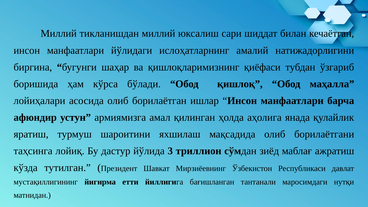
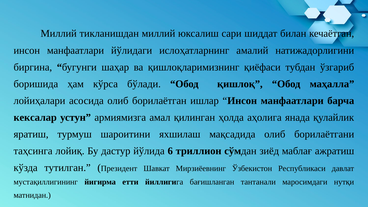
афюндир: афюндир -> кексалар (35, 117)
3: 3 -> 6 (170, 151)
